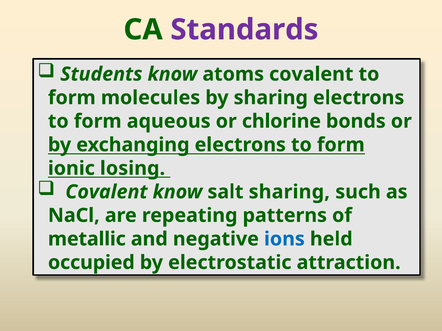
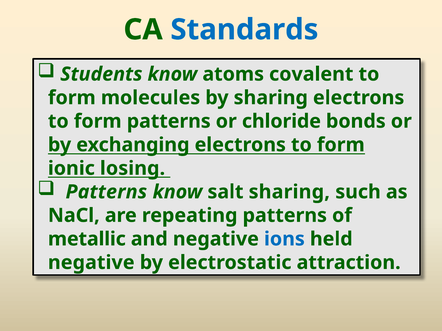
Standards colour: purple -> blue (244, 30)
form aqueous: aqueous -> patterns (169, 121)
chlorine: chlorine -> chloride (281, 121)
Covalent: Covalent -> Patterns (106, 192)
occupied: occupied -> negative (91, 263)
